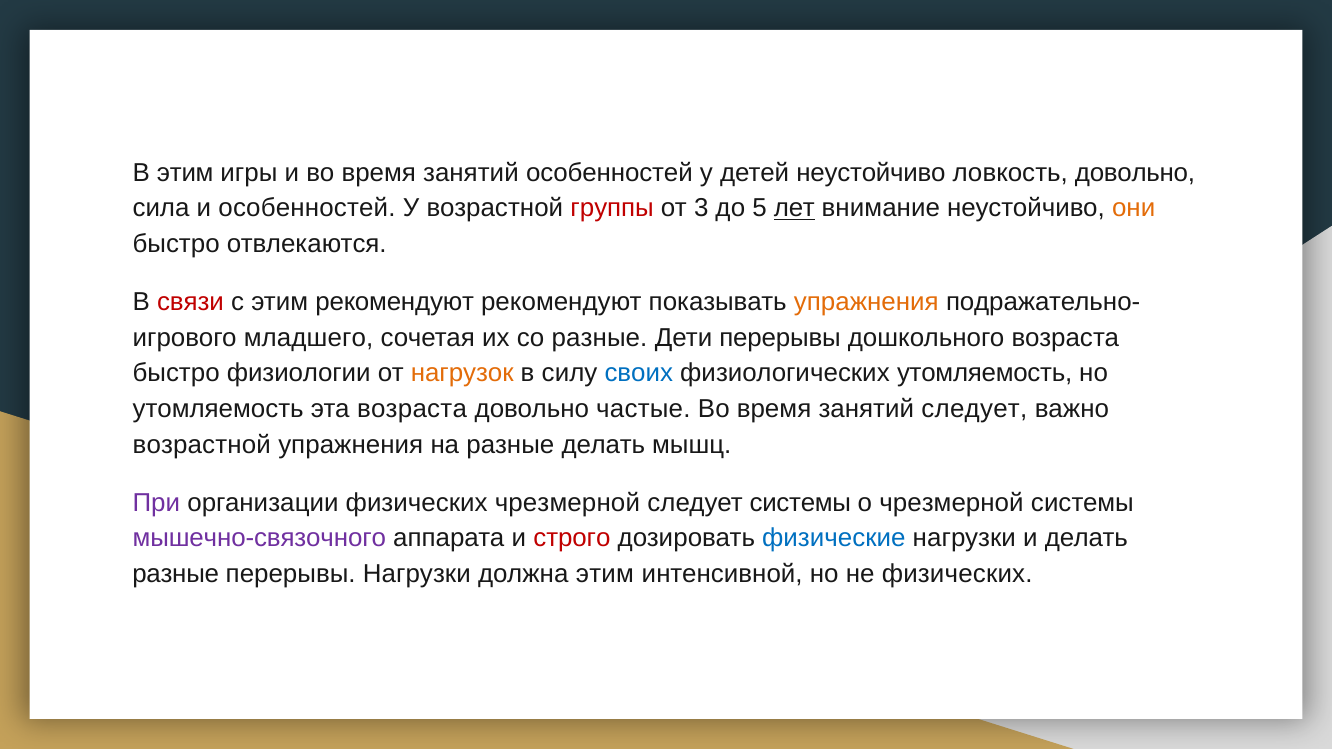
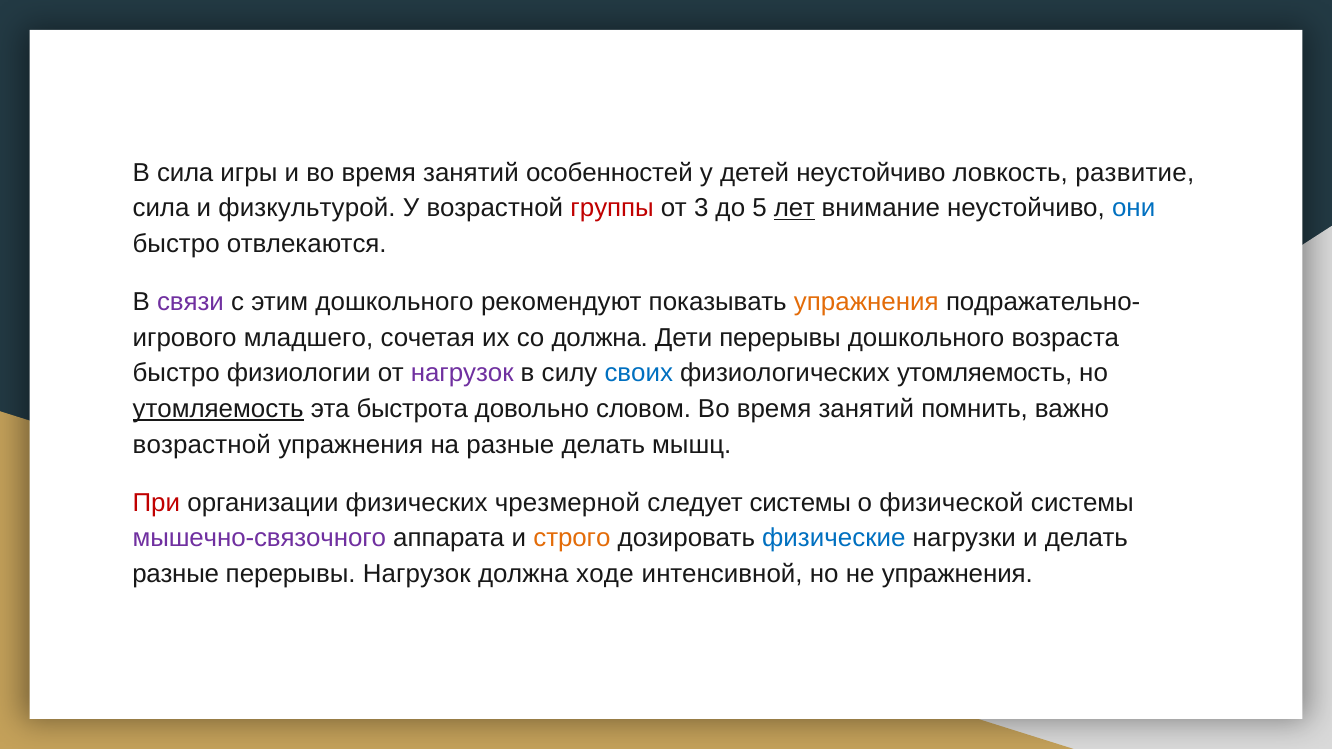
В этим: этим -> сила (185, 173)
ловкость довольно: довольно -> развитие (1135, 173)
и особенностей: особенностей -> физкультурой (307, 208)
они colour: orange -> blue (1134, 208)
связи colour: red -> purple (190, 302)
этим рекомендуют: рекомендуют -> дошкольного (394, 302)
со разные: разные -> должна (600, 338)
нагрузок colour: orange -> purple (462, 373)
утомляемость underline: none -> present (218, 409)
эта возраста: возраста -> быстрота (412, 409)
частые: частые -> словом (644, 409)
занятий следует: следует -> помнить (975, 409)
При colour: purple -> red (156, 503)
о чрезмерной: чрезмерной -> физической (951, 503)
строго colour: red -> orange (572, 538)
перерывы Нагрузки: Нагрузки -> Нагрузок (417, 574)
должна этим: этим -> ходе (605, 574)
не физических: физических -> упражнения (957, 574)
